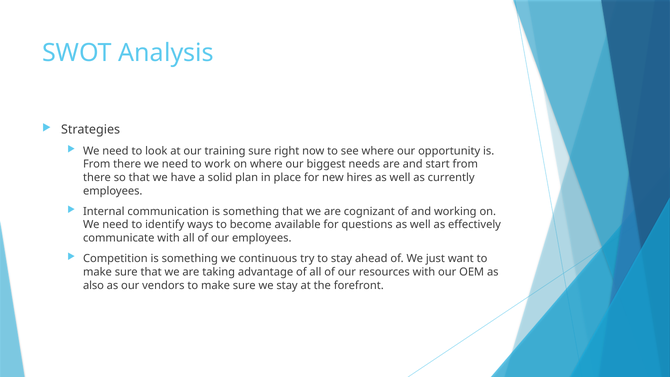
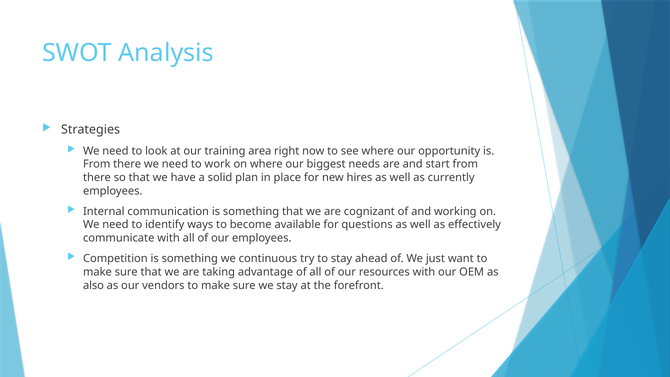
training sure: sure -> area (260, 151)
